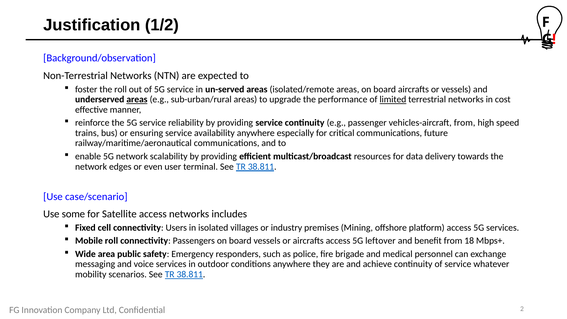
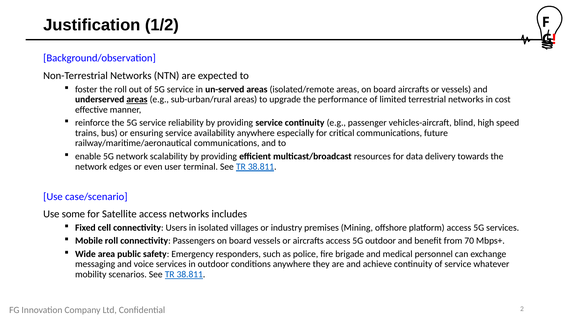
limited underline: present -> none (393, 99)
vehicles-aircraft from: from -> blind (465, 123)
5G leftover: leftover -> outdoor (381, 241)
18: 18 -> 70 (469, 241)
